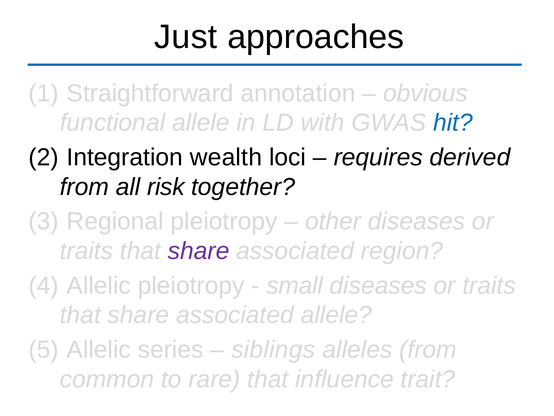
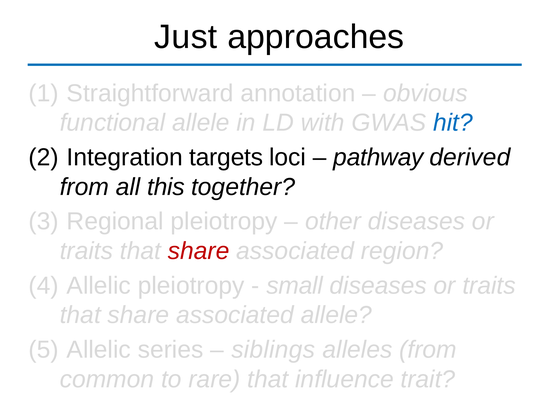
wealth: wealth -> targets (226, 157)
requires: requires -> pathway (378, 157)
risk: risk -> this (166, 187)
share colour: purple -> red (199, 251)
